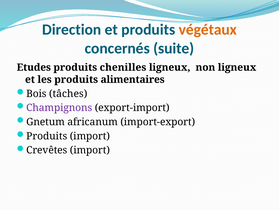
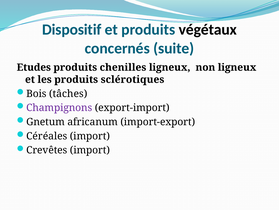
Direction: Direction -> Dispositif (72, 30)
végétaux colour: orange -> black (208, 30)
alimentaires: alimentaires -> sclérotiques (132, 79)
Produits: Produits -> Céréales (47, 136)
